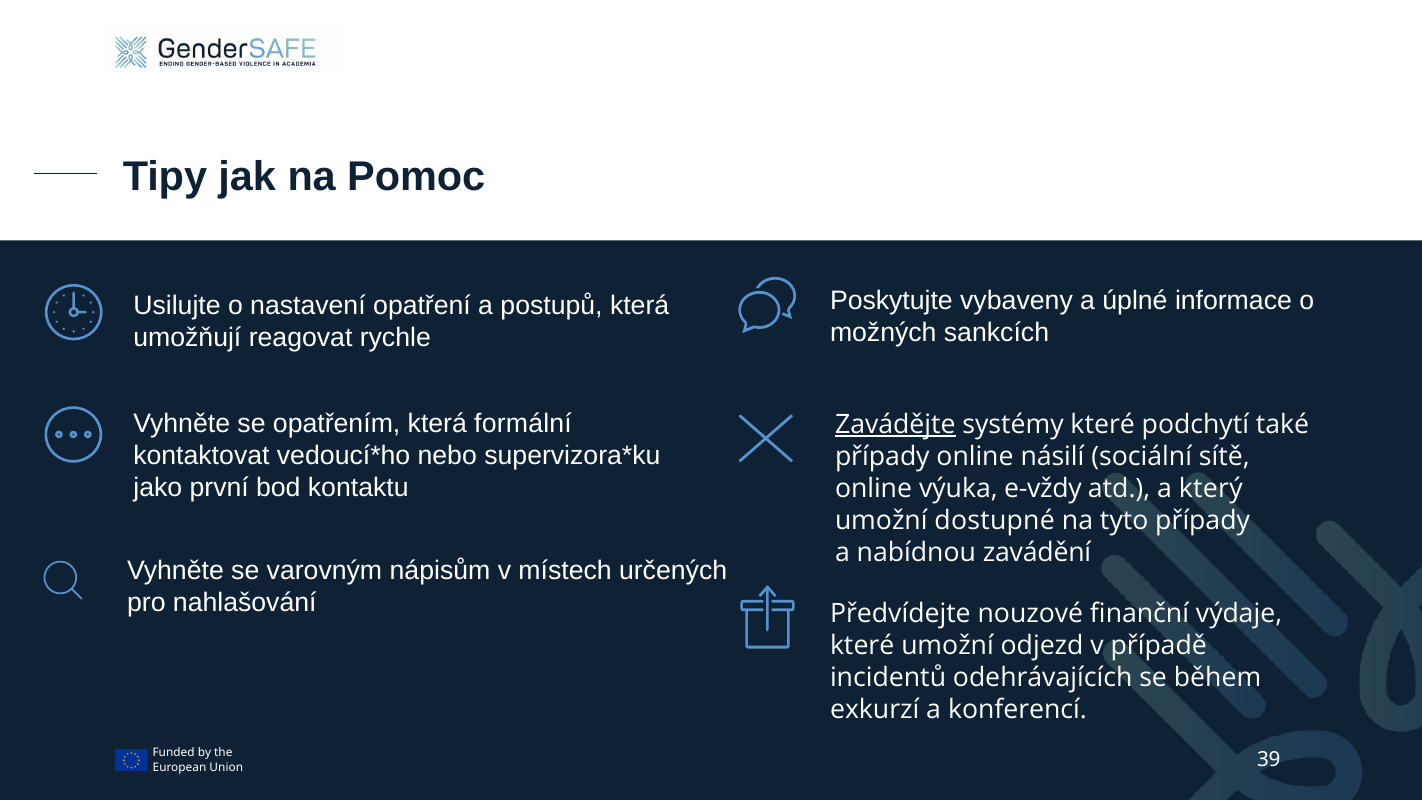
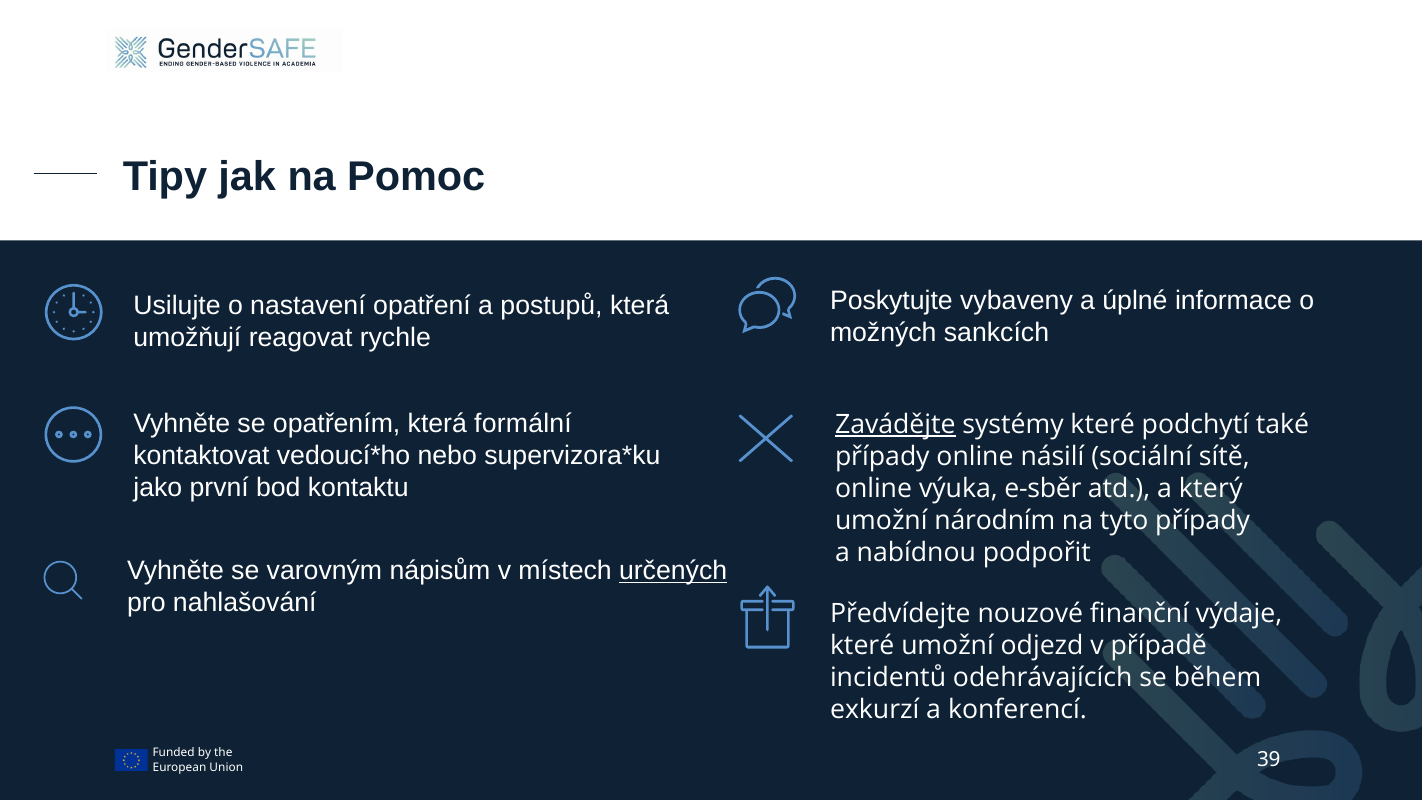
e-vždy: e-vždy -> e-sběr (1043, 489)
dostupné: dostupné -> národním (995, 521)
zavádění: zavádění -> podpořit (1037, 553)
určených underline: none -> present (673, 571)
